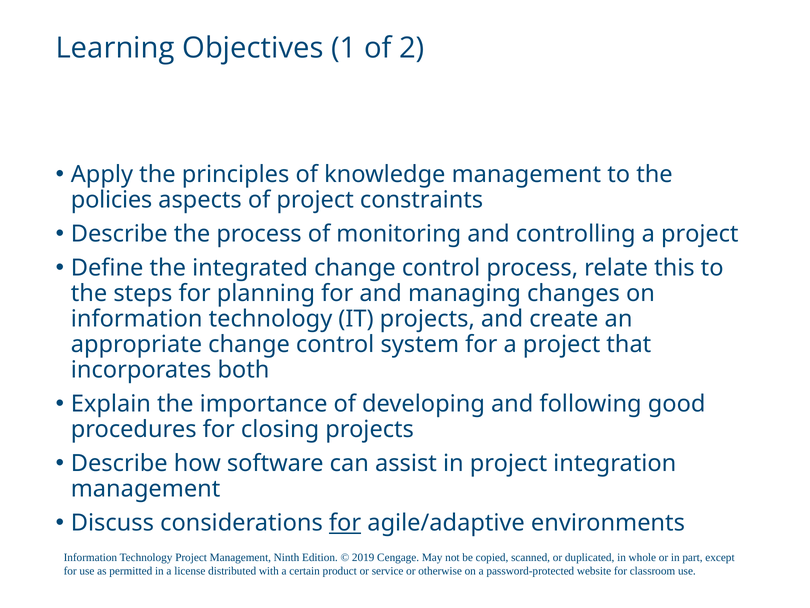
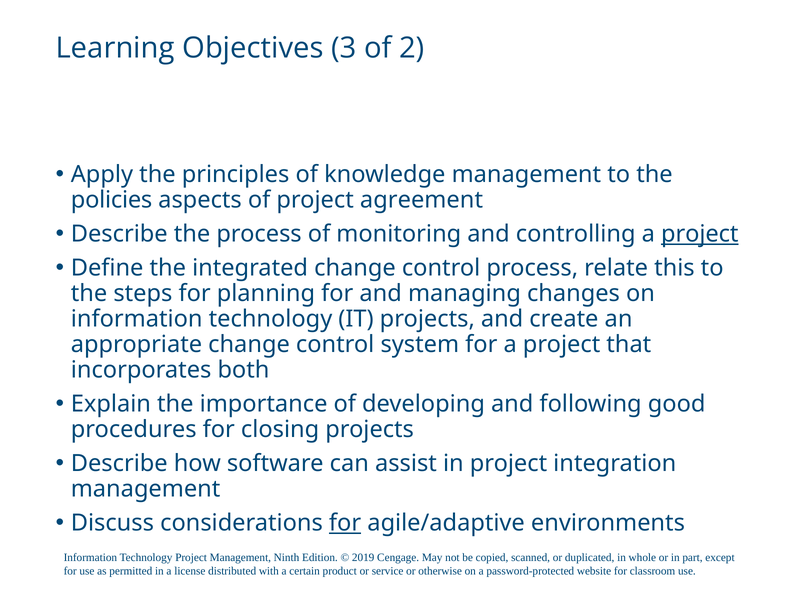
1: 1 -> 3 (344, 48)
constraints: constraints -> agreement (422, 200)
project underline: none -> present (700, 234)
